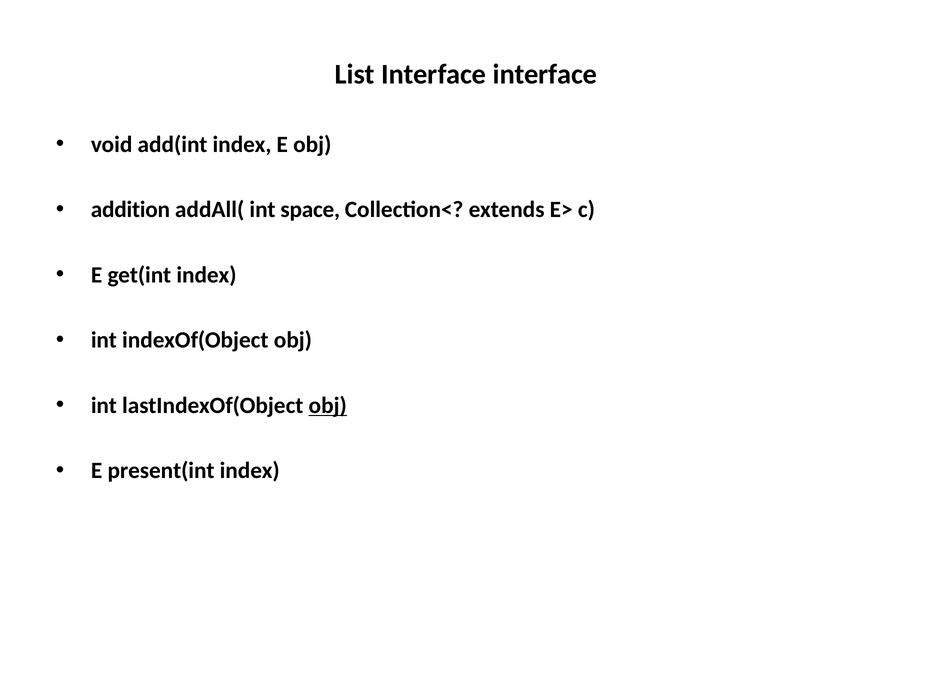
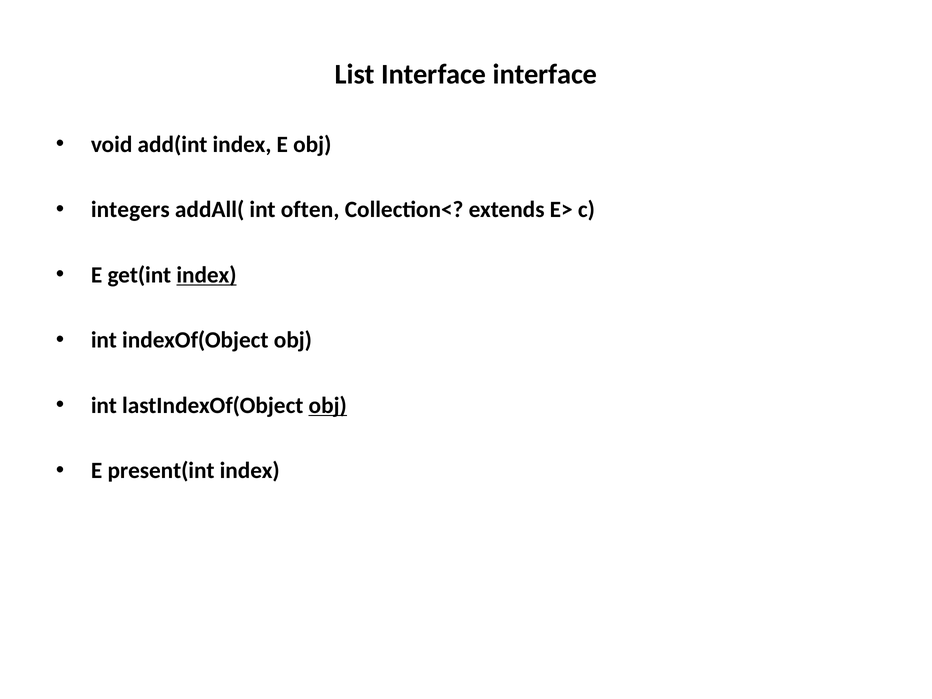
addition: addition -> integers (130, 210)
space: space -> often (310, 210)
index underline: none -> present (206, 275)
